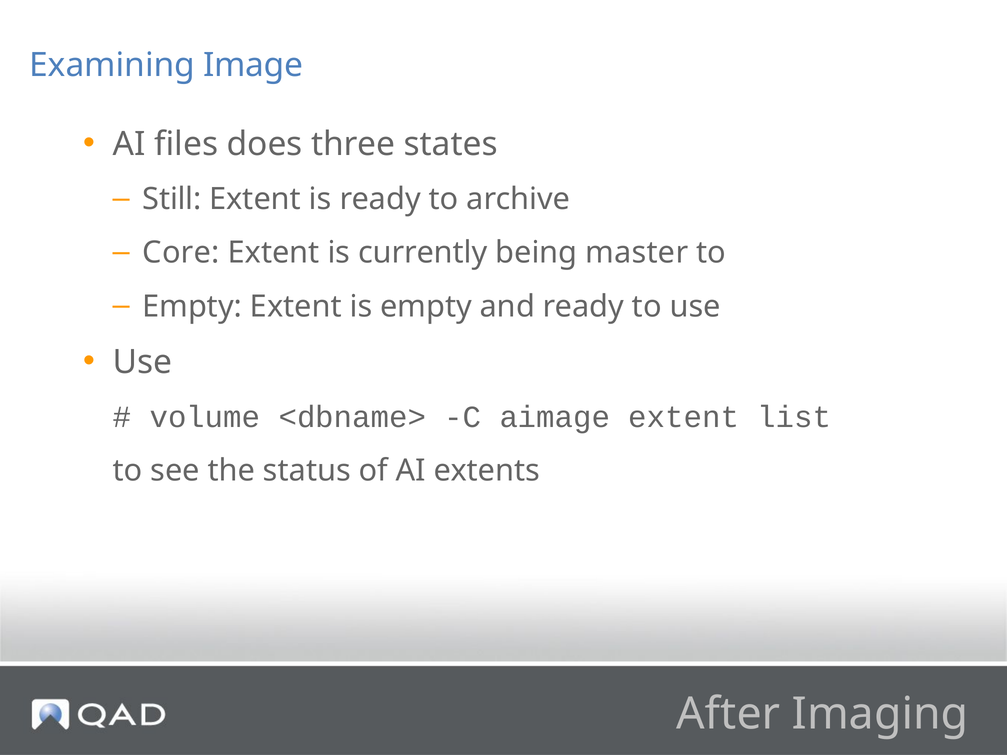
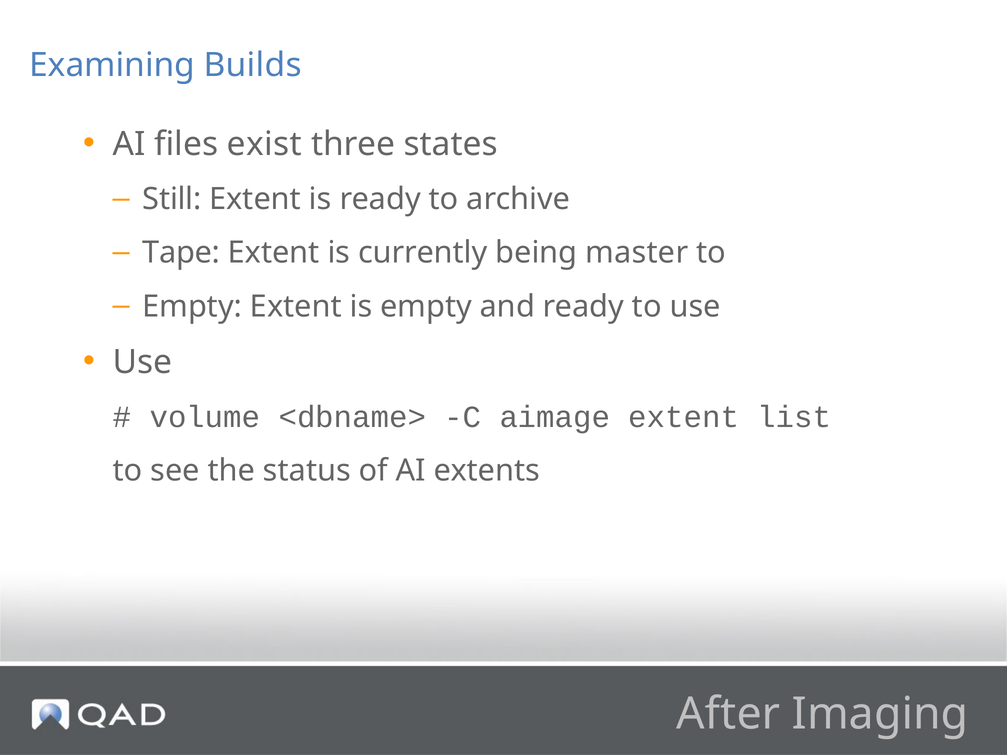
Image: Image -> Builds (253, 65)
does: does -> exist (264, 144)
Core: Core -> Tape (181, 253)
